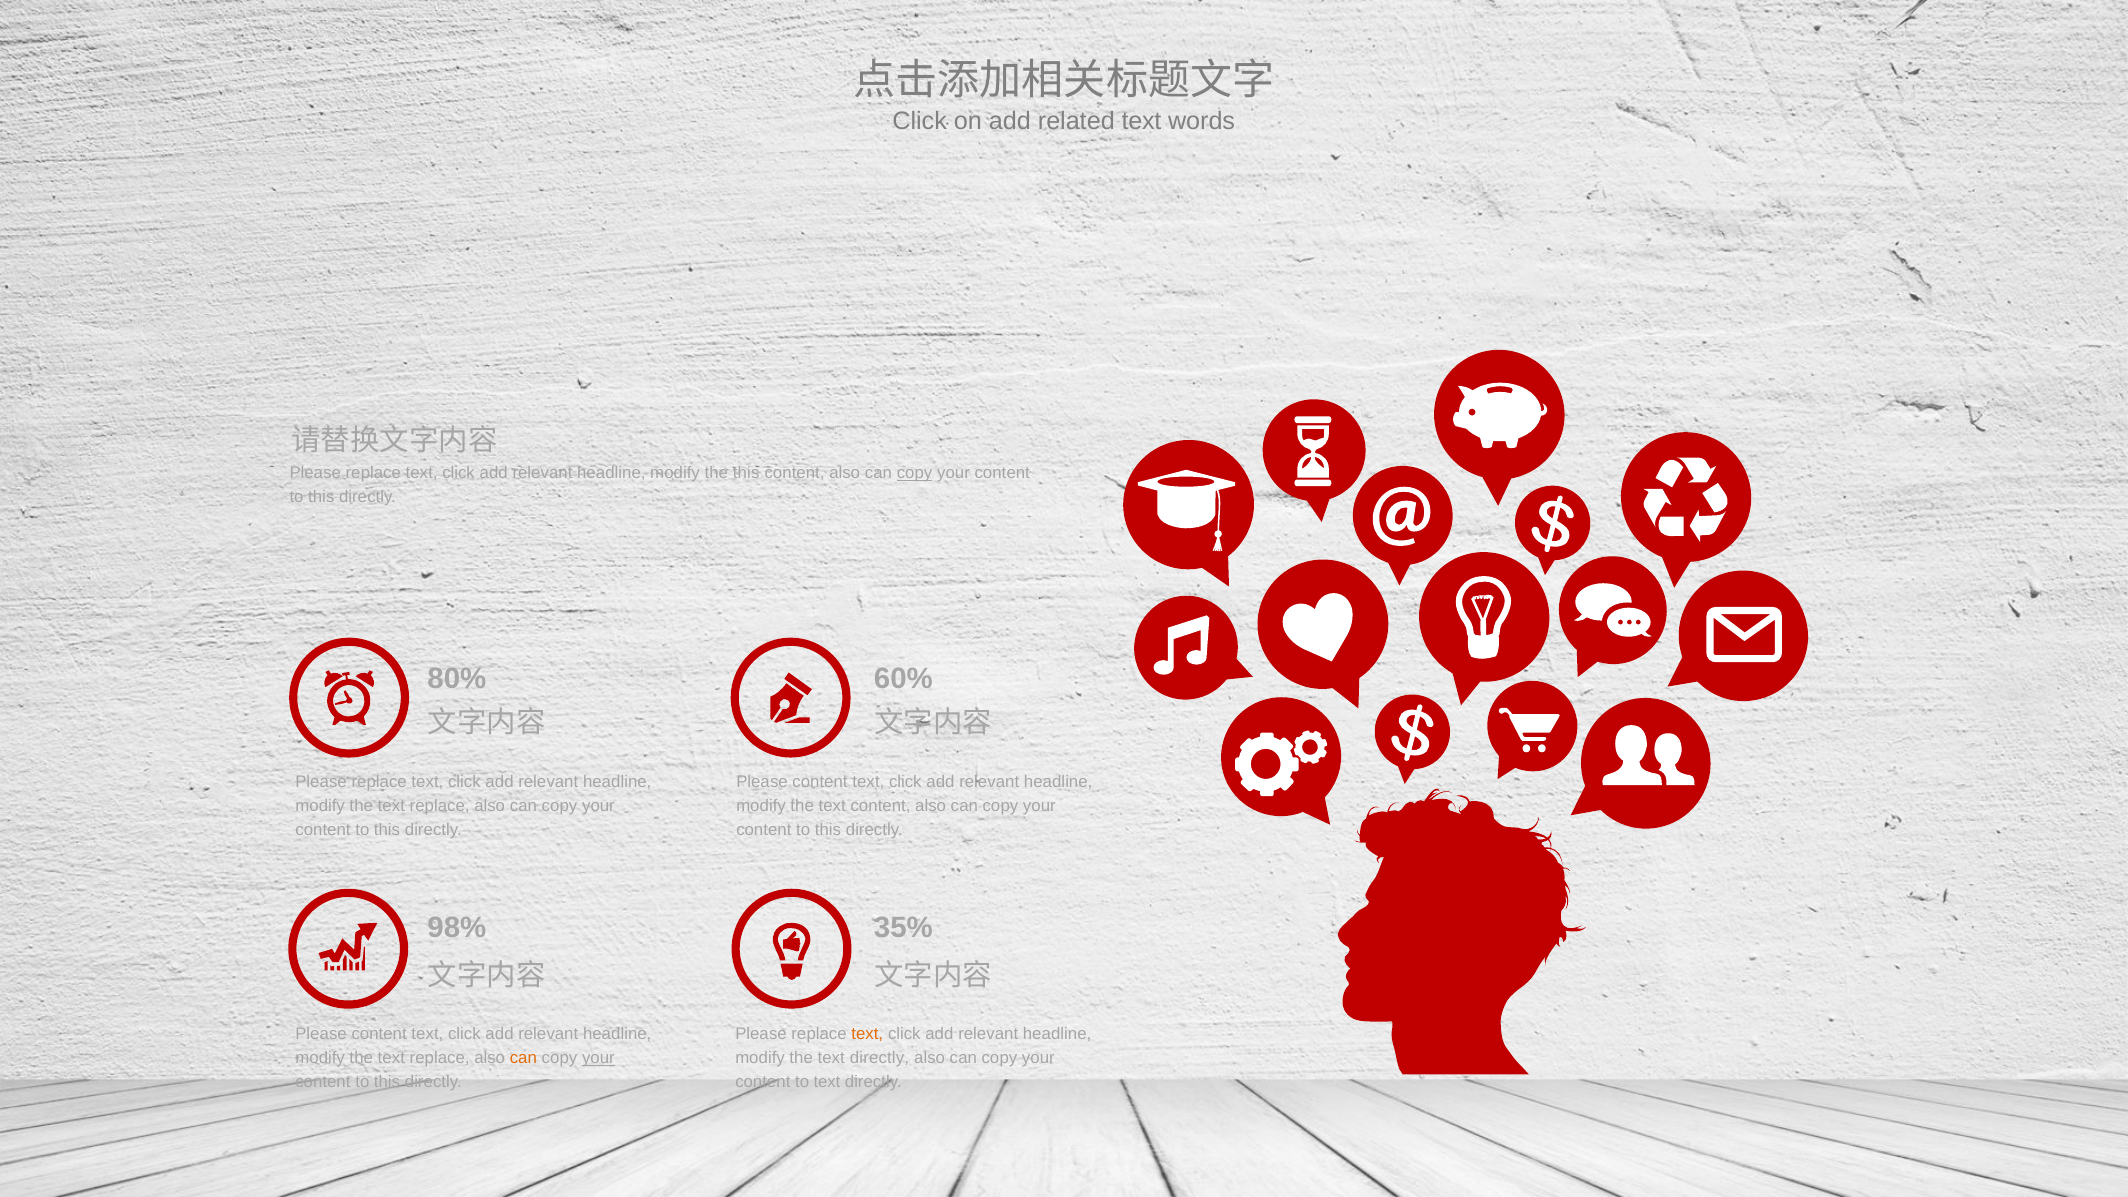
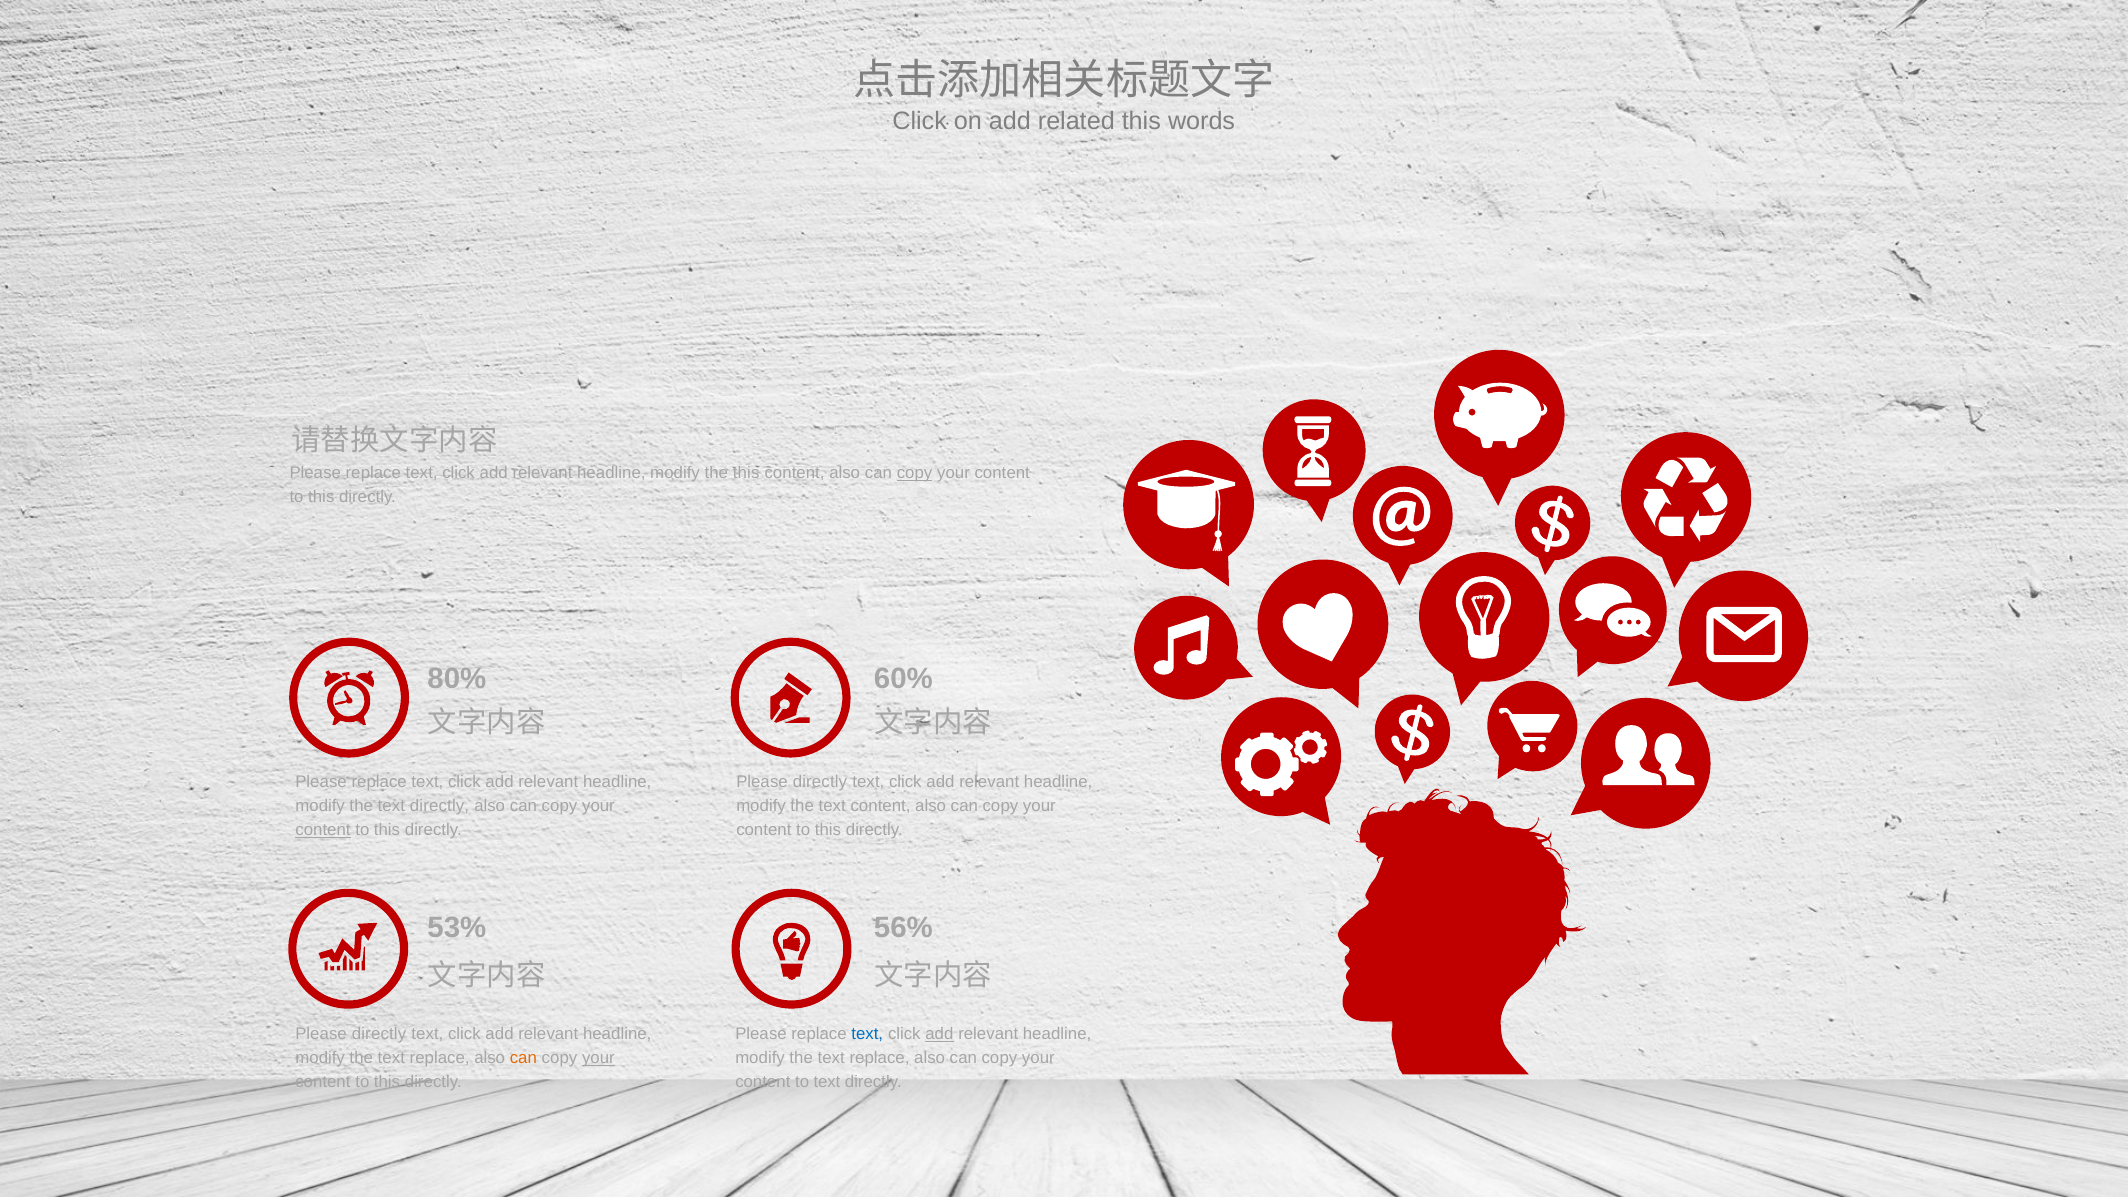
related text: text -> this (1141, 122)
content: content -> directly (820, 782)
replace: replace -> directly (440, 806)
content underline: none -> present (323, 830)
98%: 98% -> 53% (457, 928)
35%: 35% -> 56% (903, 928)
content: content -> directly (379, 1034)
text colour: orange -> blue (867, 1034)
add underline: none -> present (939, 1034)
directly: directly -> replace (880, 1058)
